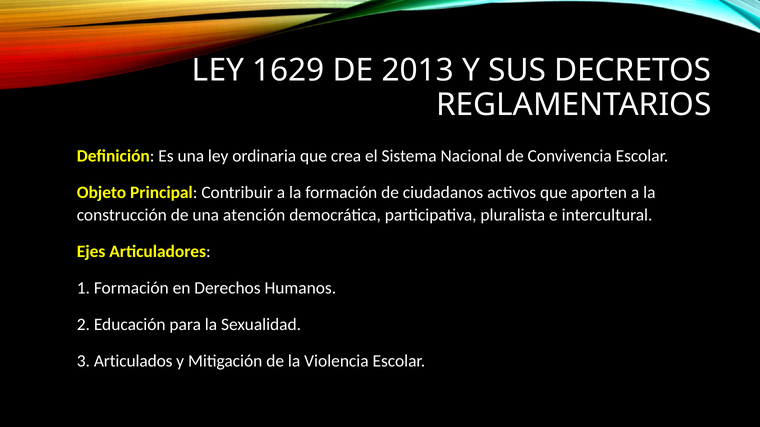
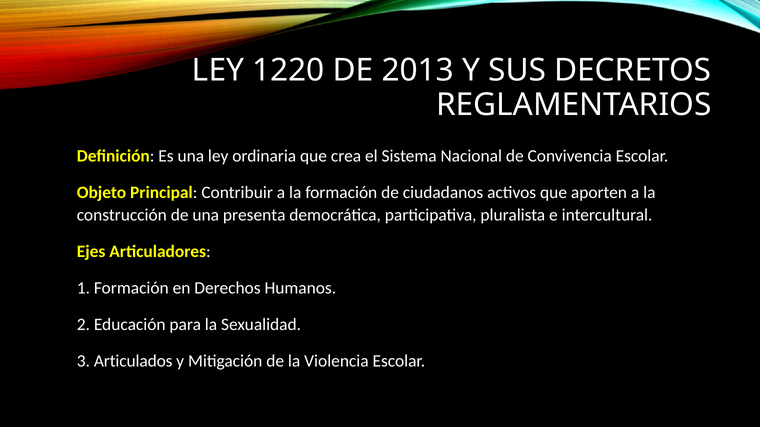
1629: 1629 -> 1220 (288, 71)
atención: atención -> presenta (254, 215)
